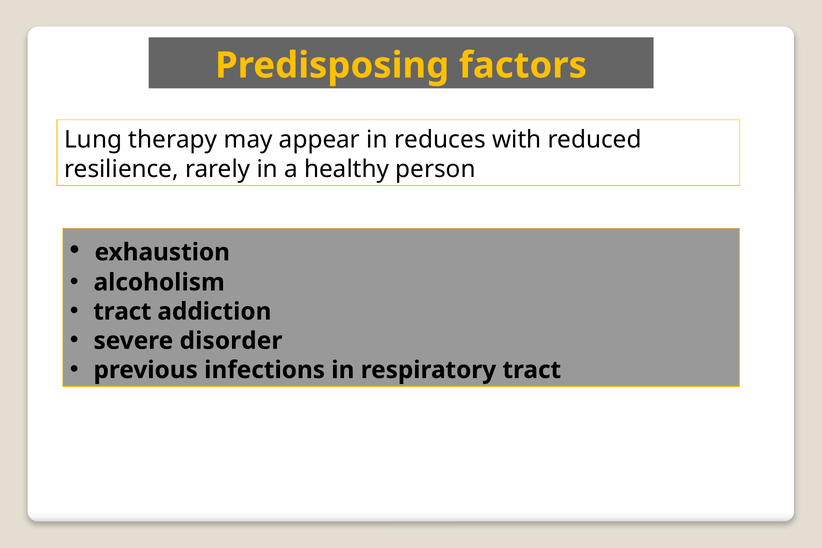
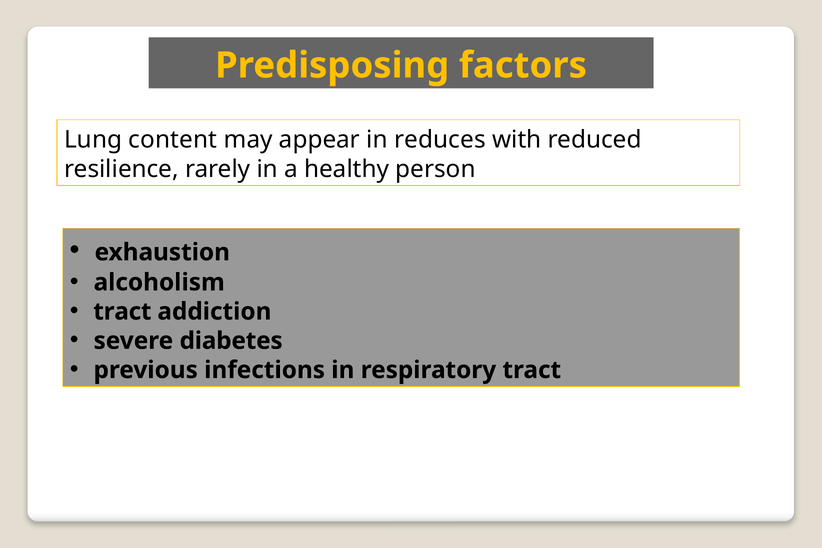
therapy: therapy -> content (173, 140)
disorder: disorder -> diabetes (231, 341)
